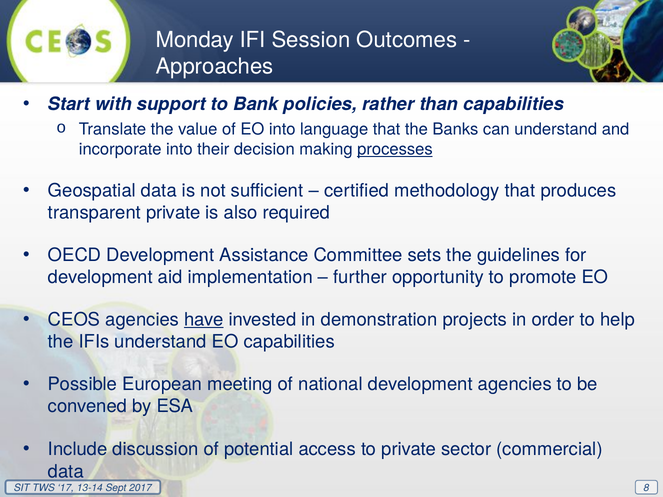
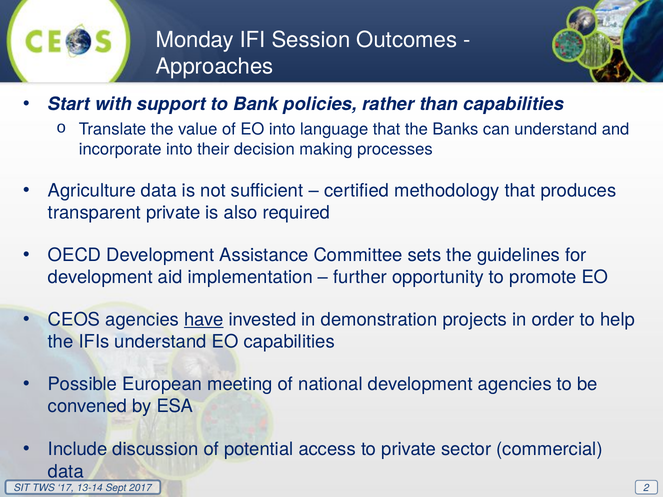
processes underline: present -> none (395, 149)
Geospatial: Geospatial -> Agriculture (92, 191)
8: 8 -> 2 (646, 488)
